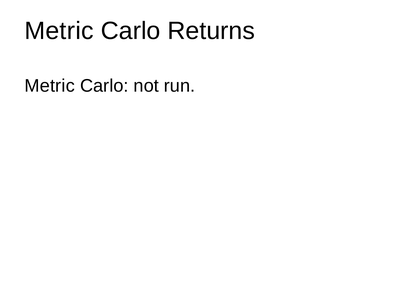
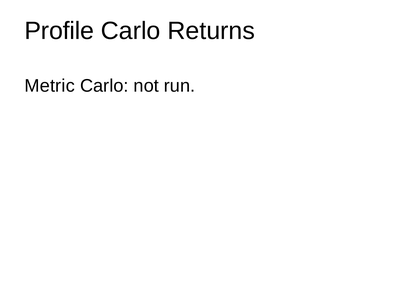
Metric: Metric -> Profile (59, 31)
